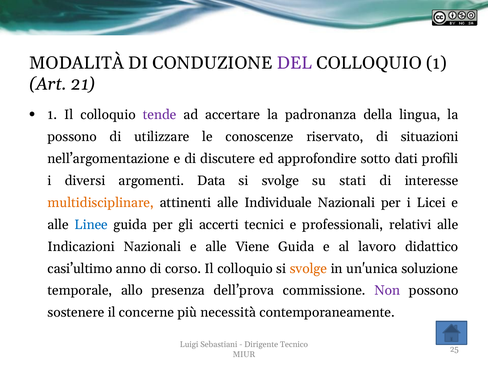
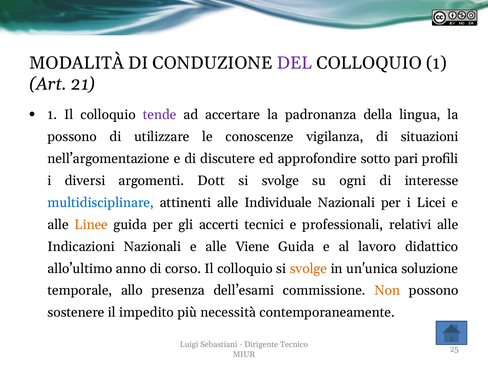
riservato: riservato -> vigilanza (335, 137)
dati: dati -> pari (406, 159)
Data: Data -> Dott (211, 181)
stati: stati -> ogni (353, 181)
multidisciplinare colour: orange -> blue (101, 203)
Linee colour: blue -> orange (91, 225)
casi’ultimo: casi’ultimo -> allo’ultimo (80, 269)
dell’prova: dell’prova -> dell’esami (244, 290)
Non colour: purple -> orange (387, 290)
concerne: concerne -> impedito (146, 312)
